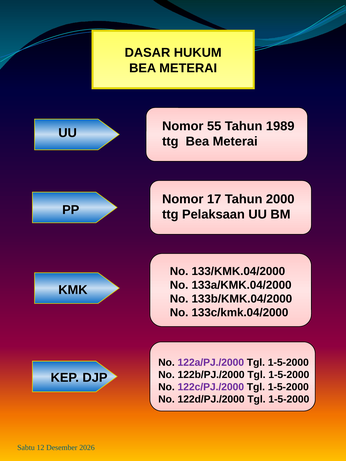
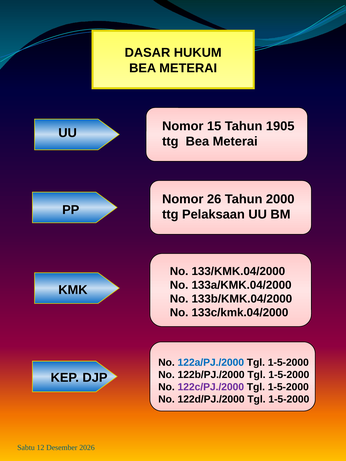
55: 55 -> 15 (214, 126)
1989: 1989 -> 1905 (280, 126)
17: 17 -> 26 (214, 199)
122a/PJ./2000 colour: purple -> blue (211, 363)
